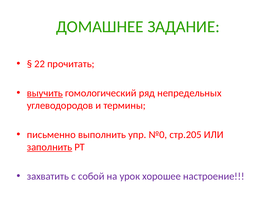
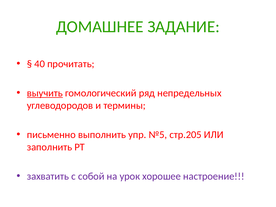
22: 22 -> 40 (40, 64)
№0: №0 -> №5 (158, 135)
заполнить underline: present -> none (50, 147)
